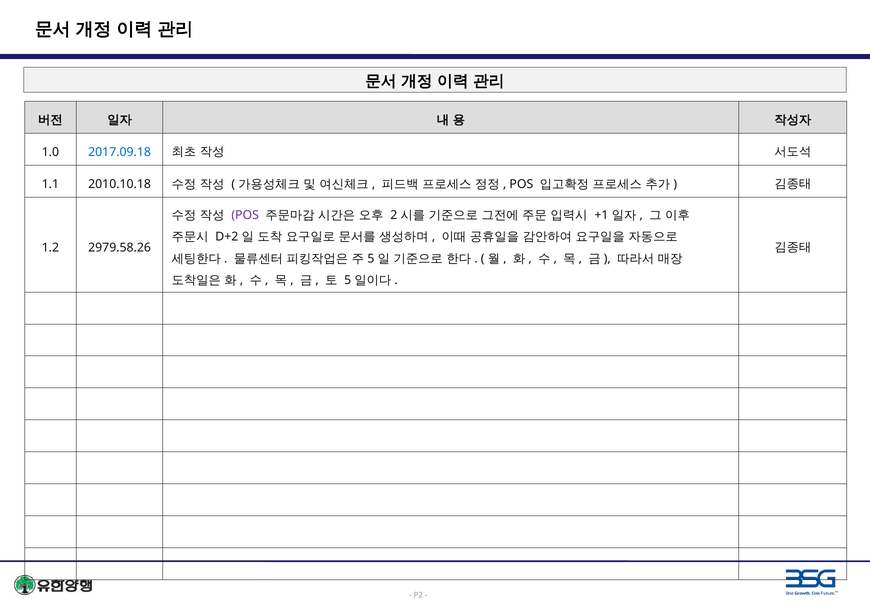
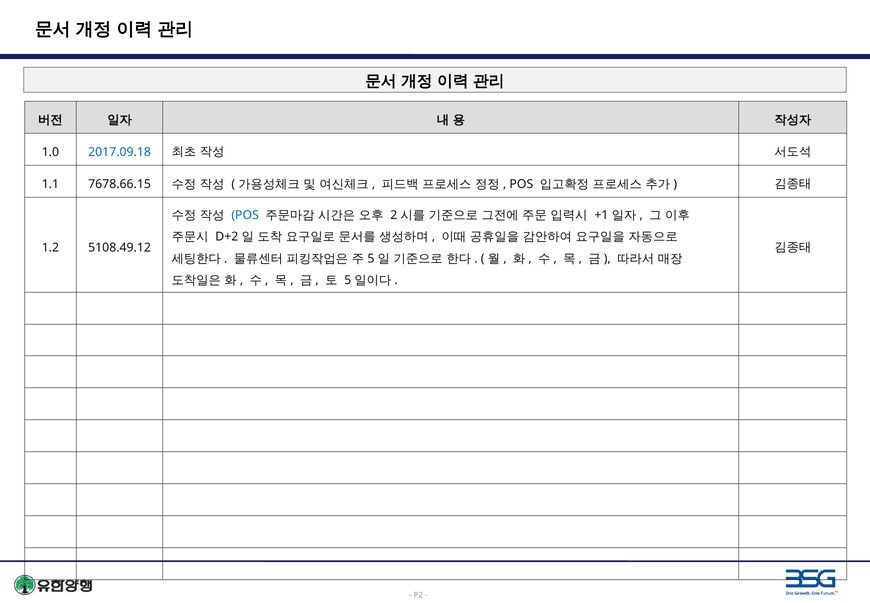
2010.10.18: 2010.10.18 -> 7678.66.15 (120, 184)
POS colour: purple -> blue (245, 215)
2979.58.26: 2979.58.26 -> 5108.49.12 (120, 248)
